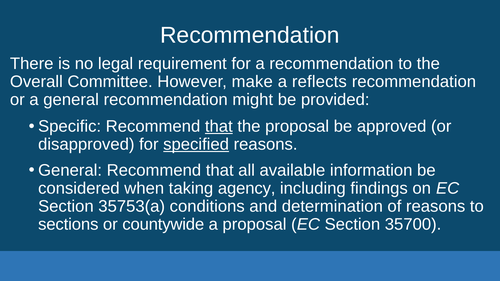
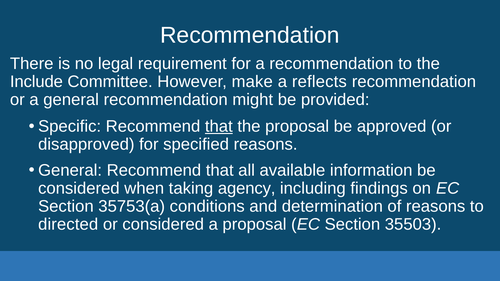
Overall: Overall -> Include (36, 82)
specified underline: present -> none (196, 145)
sections: sections -> directed (68, 224)
or countywide: countywide -> considered (163, 224)
35700: 35700 -> 35503 (413, 224)
